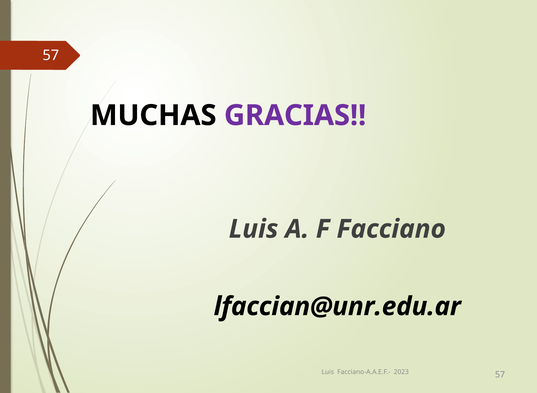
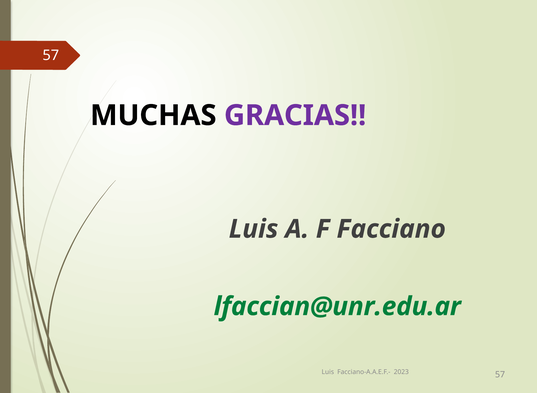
lfaccian@unr.edu.ar colour: black -> green (337, 306)
